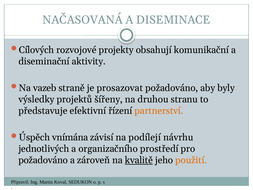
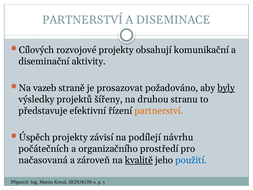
NAČASOVANÁ: NAČASOVANÁ -> PARTNERSTVÍ (83, 20)
byly underline: none -> present (226, 88)
Úspěch vnímána: vnímána -> projekty (70, 137)
jednotlivých: jednotlivých -> počátečních (44, 149)
požadováno: požadováno -> načasovaná (43, 160)
použití colour: orange -> blue (191, 160)
